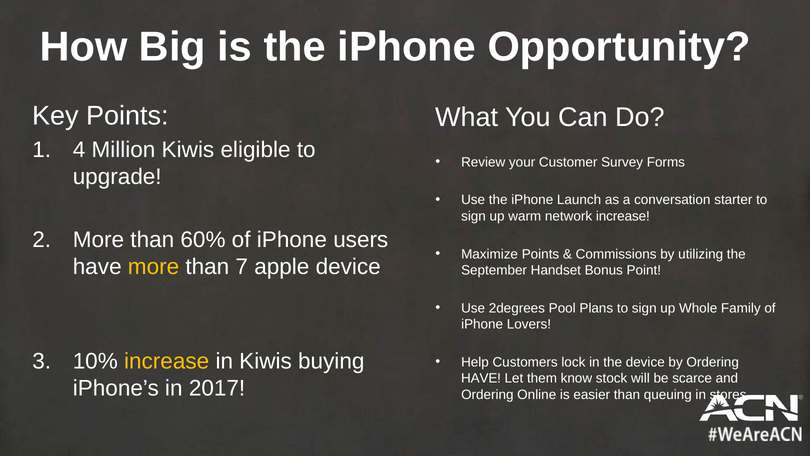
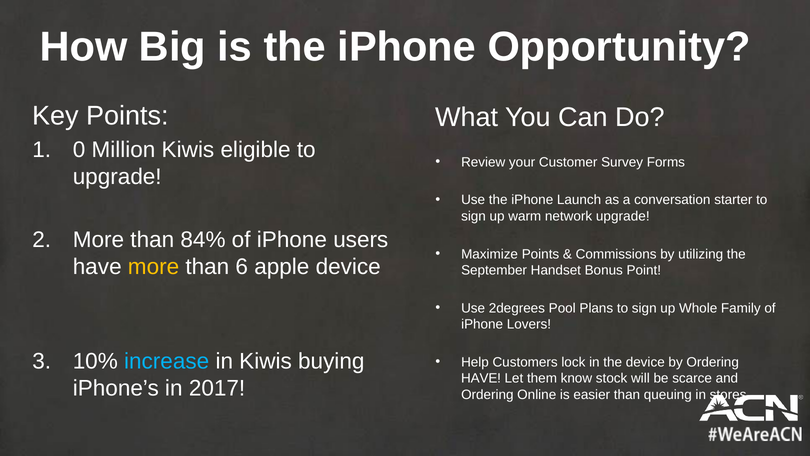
4: 4 -> 0 (79, 150)
network increase: increase -> upgrade (623, 216)
60%: 60% -> 84% (203, 240)
7: 7 -> 6 (242, 267)
increase colour: yellow -> light blue (167, 361)
